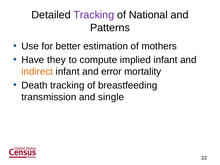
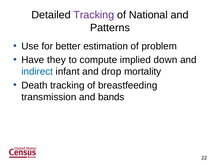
mothers: mothers -> problem (159, 46)
implied infant: infant -> down (165, 60)
indirect colour: orange -> blue (37, 72)
error: error -> drop (111, 72)
single: single -> bands (111, 97)
